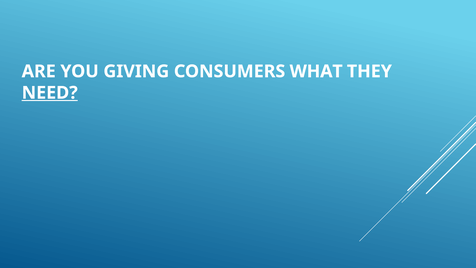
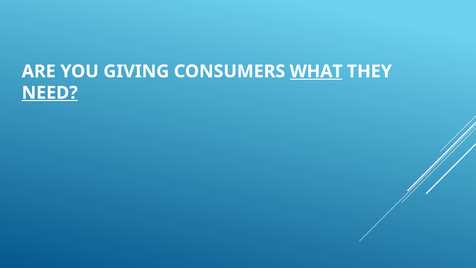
WHAT underline: none -> present (316, 71)
